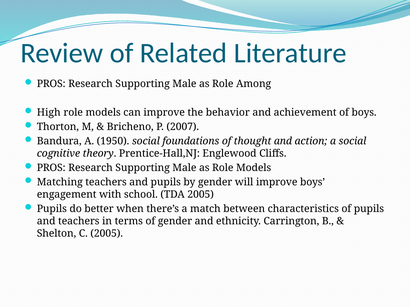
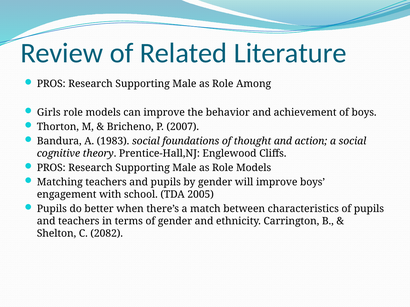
High: High -> Girls (49, 113)
1950: 1950 -> 1983 (113, 141)
C 2005: 2005 -> 2082 (107, 234)
